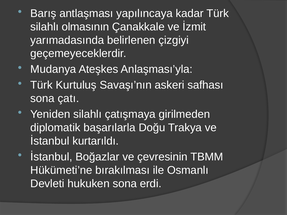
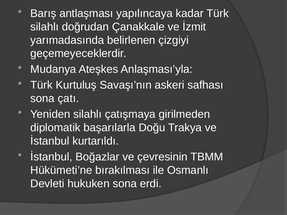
olmasının: olmasının -> doğrudan (85, 27)
